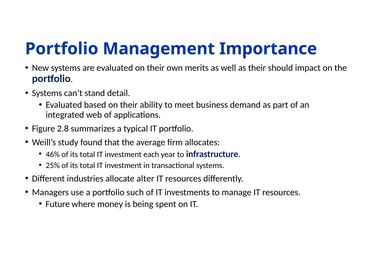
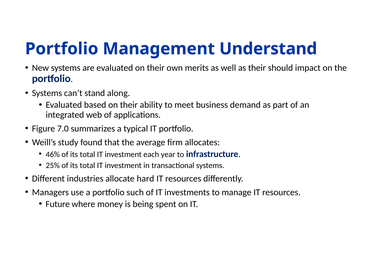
Importance: Importance -> Understand (268, 49)
detail: detail -> along (119, 93)
2.8: 2.8 -> 7.0 (63, 129)
alter: alter -> hard (145, 179)
